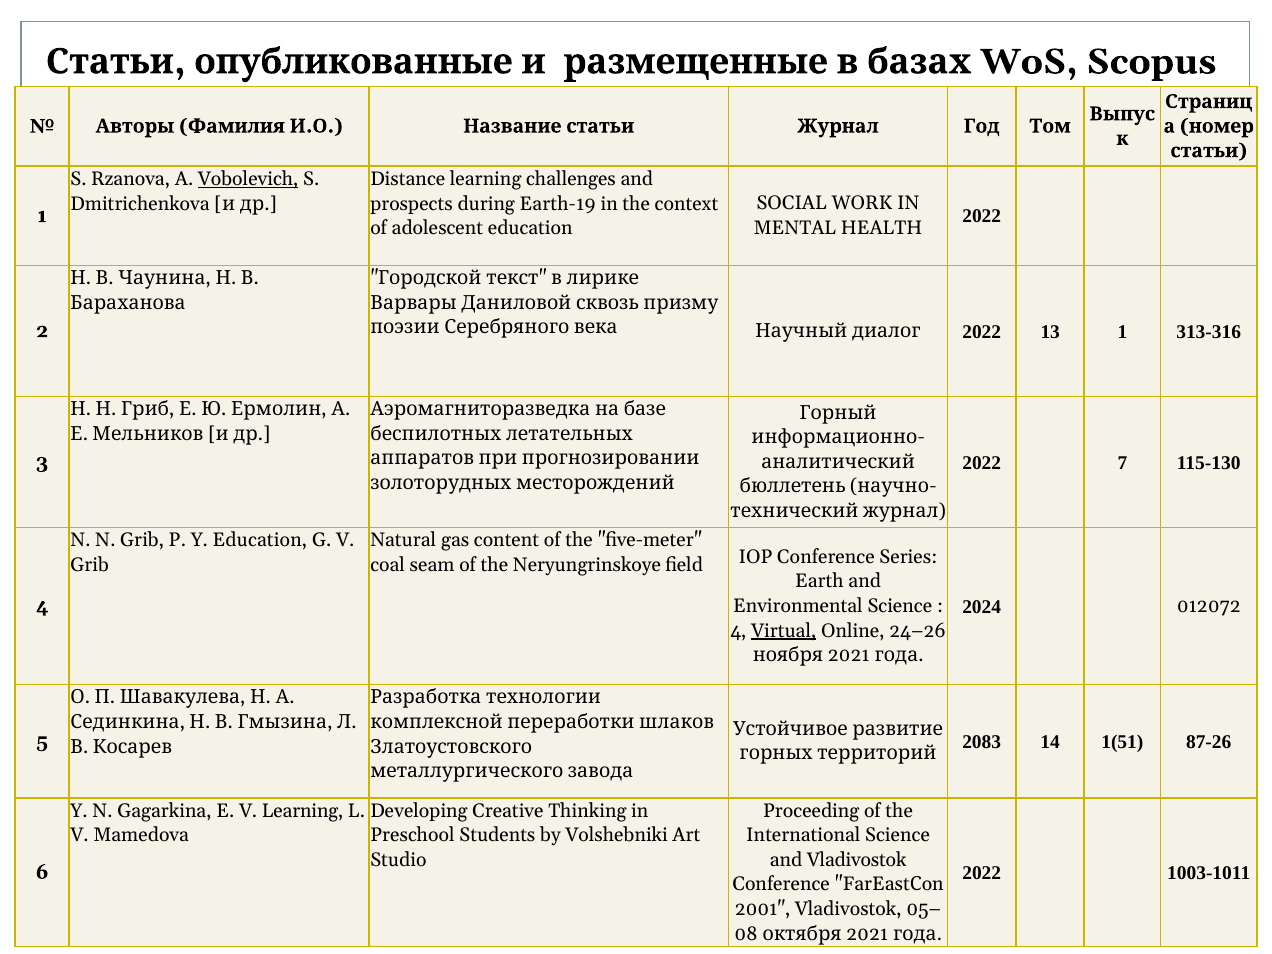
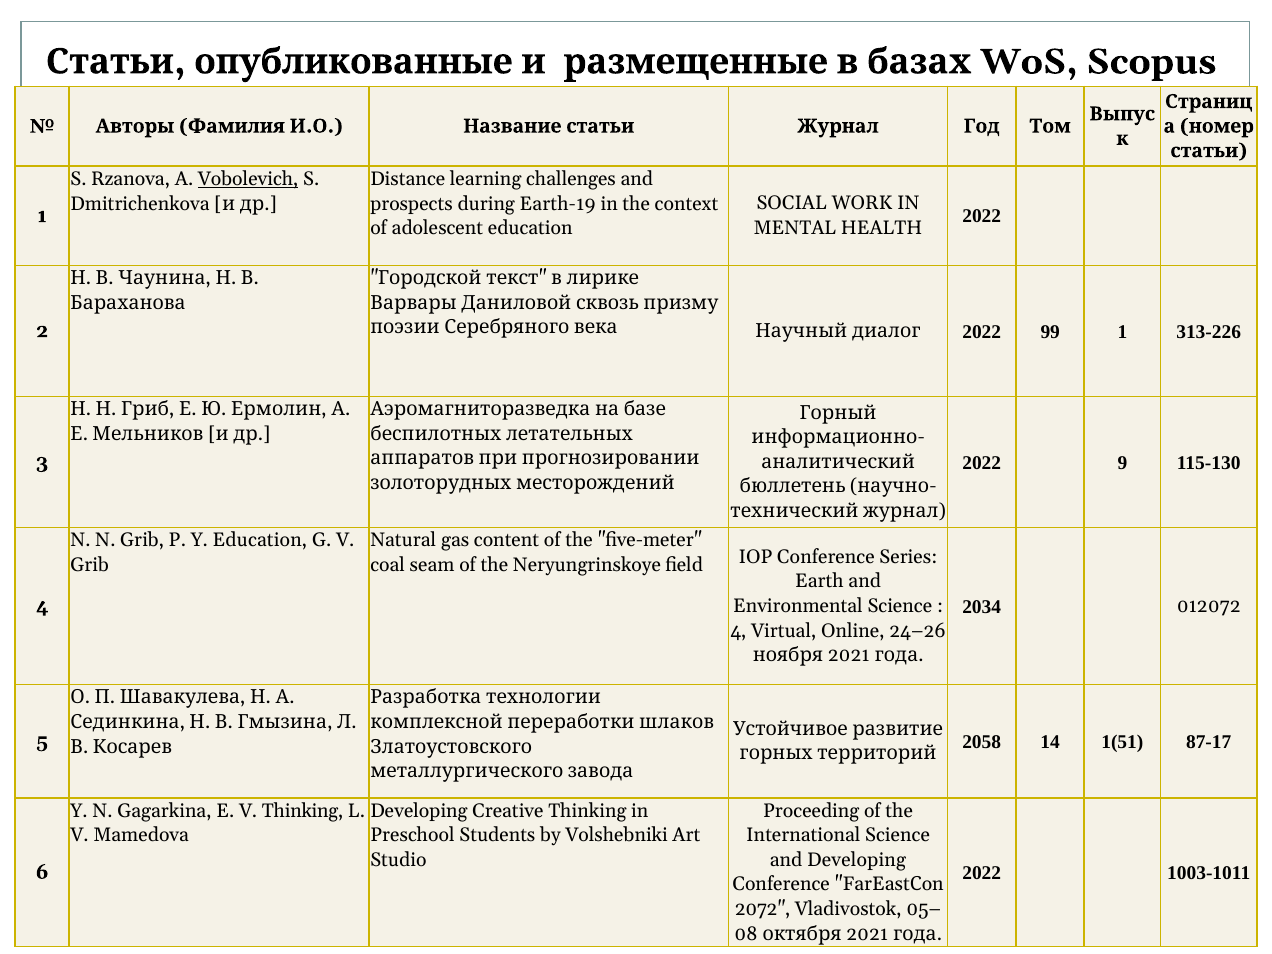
13: 13 -> 99 (1050, 332)
313-316: 313-316 -> 313-226 (1209, 332)
7: 7 -> 9 (1122, 463)
2024: 2024 -> 2034 (982, 607)
Virtual underline: present -> none (784, 631)
2083: 2083 -> 2058 (982, 742)
87-26: 87-26 -> 87-17 (1209, 742)
V Learning: Learning -> Thinking (303, 811)
and Vladivostok: Vladivostok -> Developing (857, 860)
2001: 2001 -> 2072 (763, 909)
